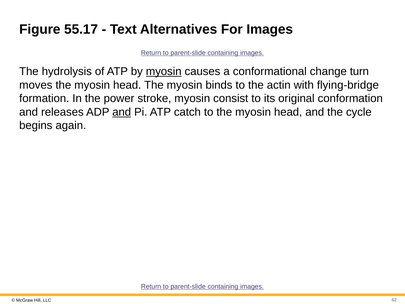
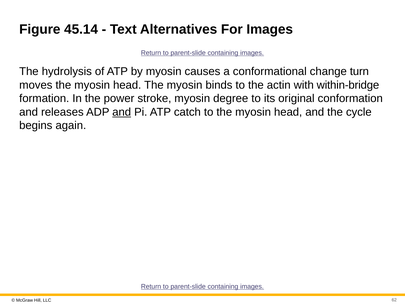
55.17: 55.17 -> 45.14 (81, 29)
myosin underline: present -> none (164, 71)
flying-bridge: flying-bridge -> within-bridge (348, 85)
consist: consist -> degree (231, 98)
